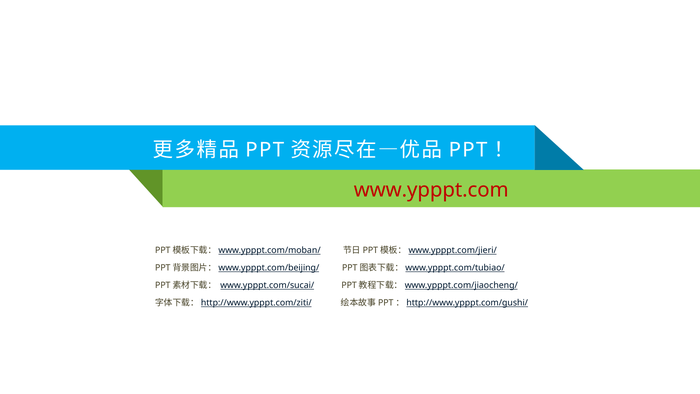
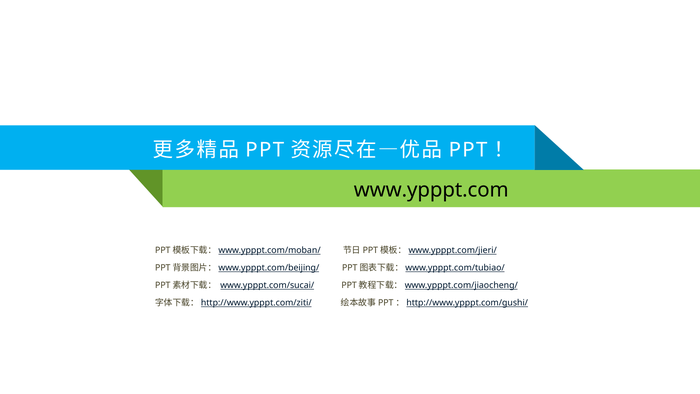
www.ypppt.com colour: red -> black (431, 190)
